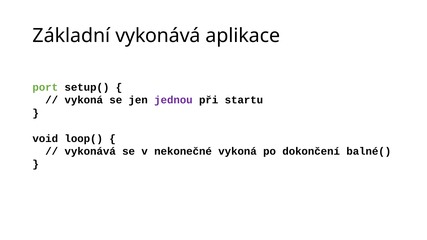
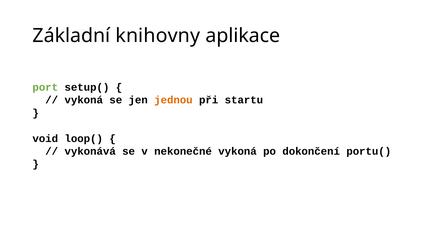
Základní vykonává: vykonává -> knihovny (158, 36)
jednou colour: purple -> orange (173, 100)
balné(: balné( -> portu( (369, 151)
